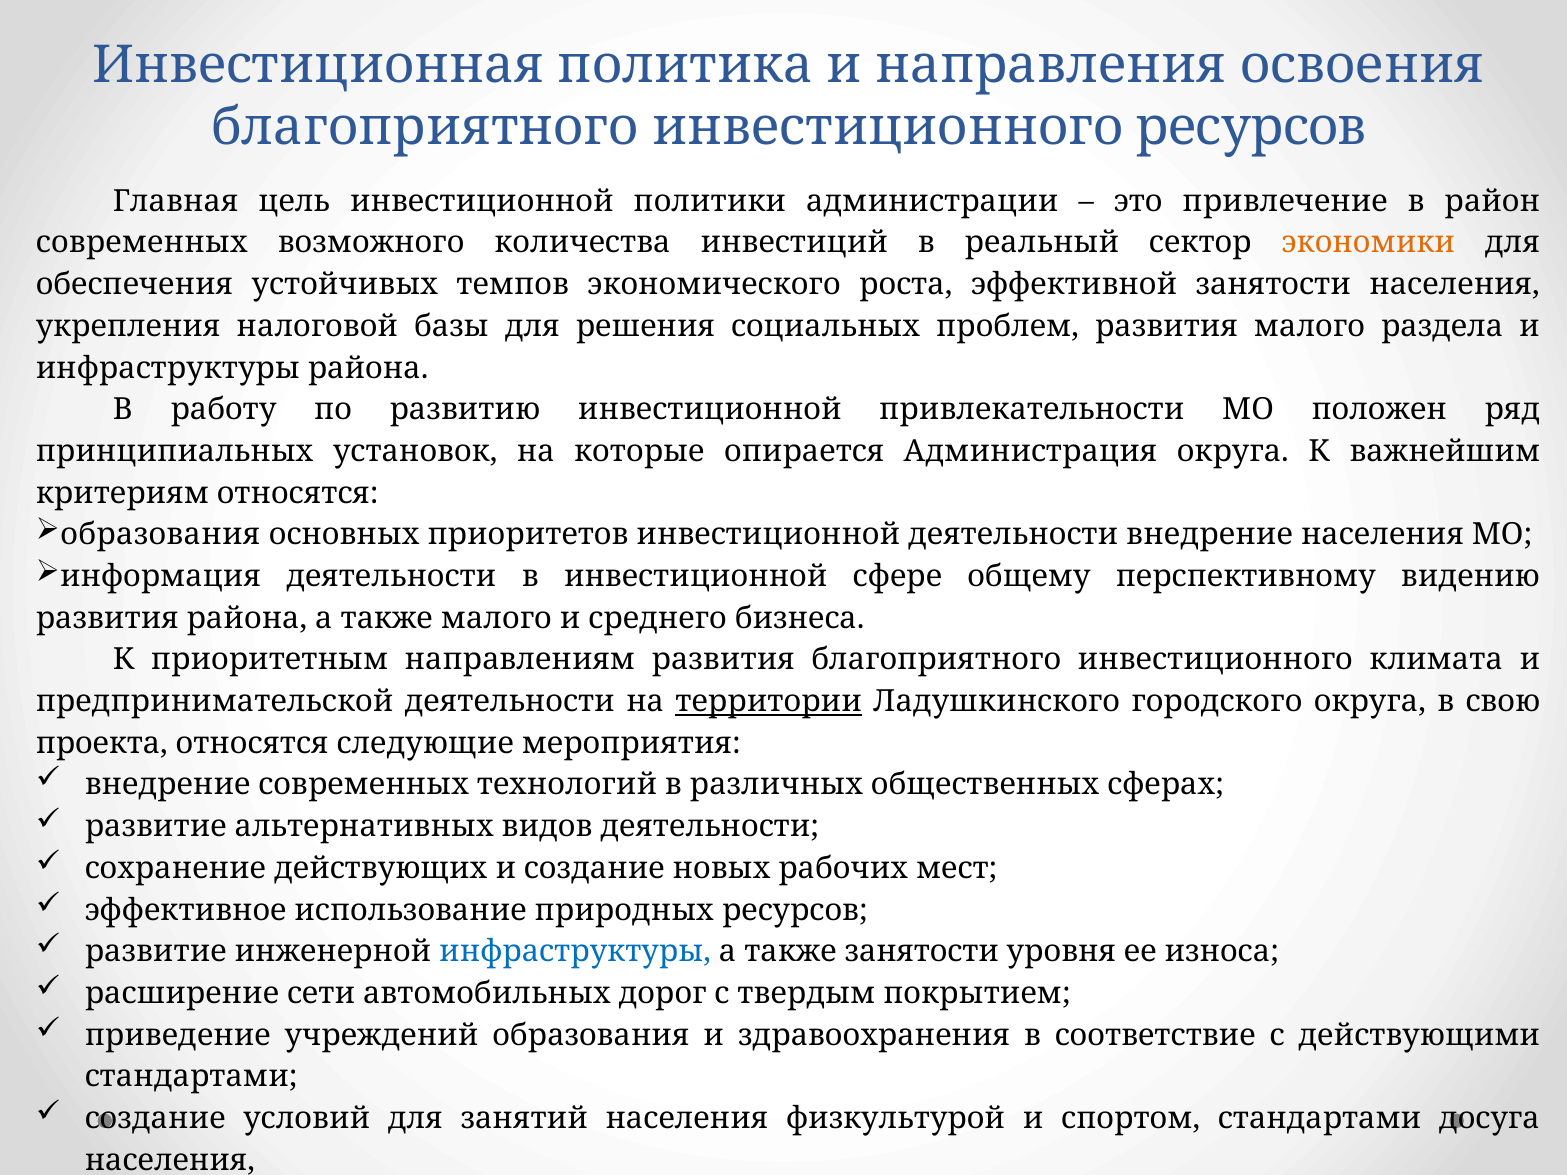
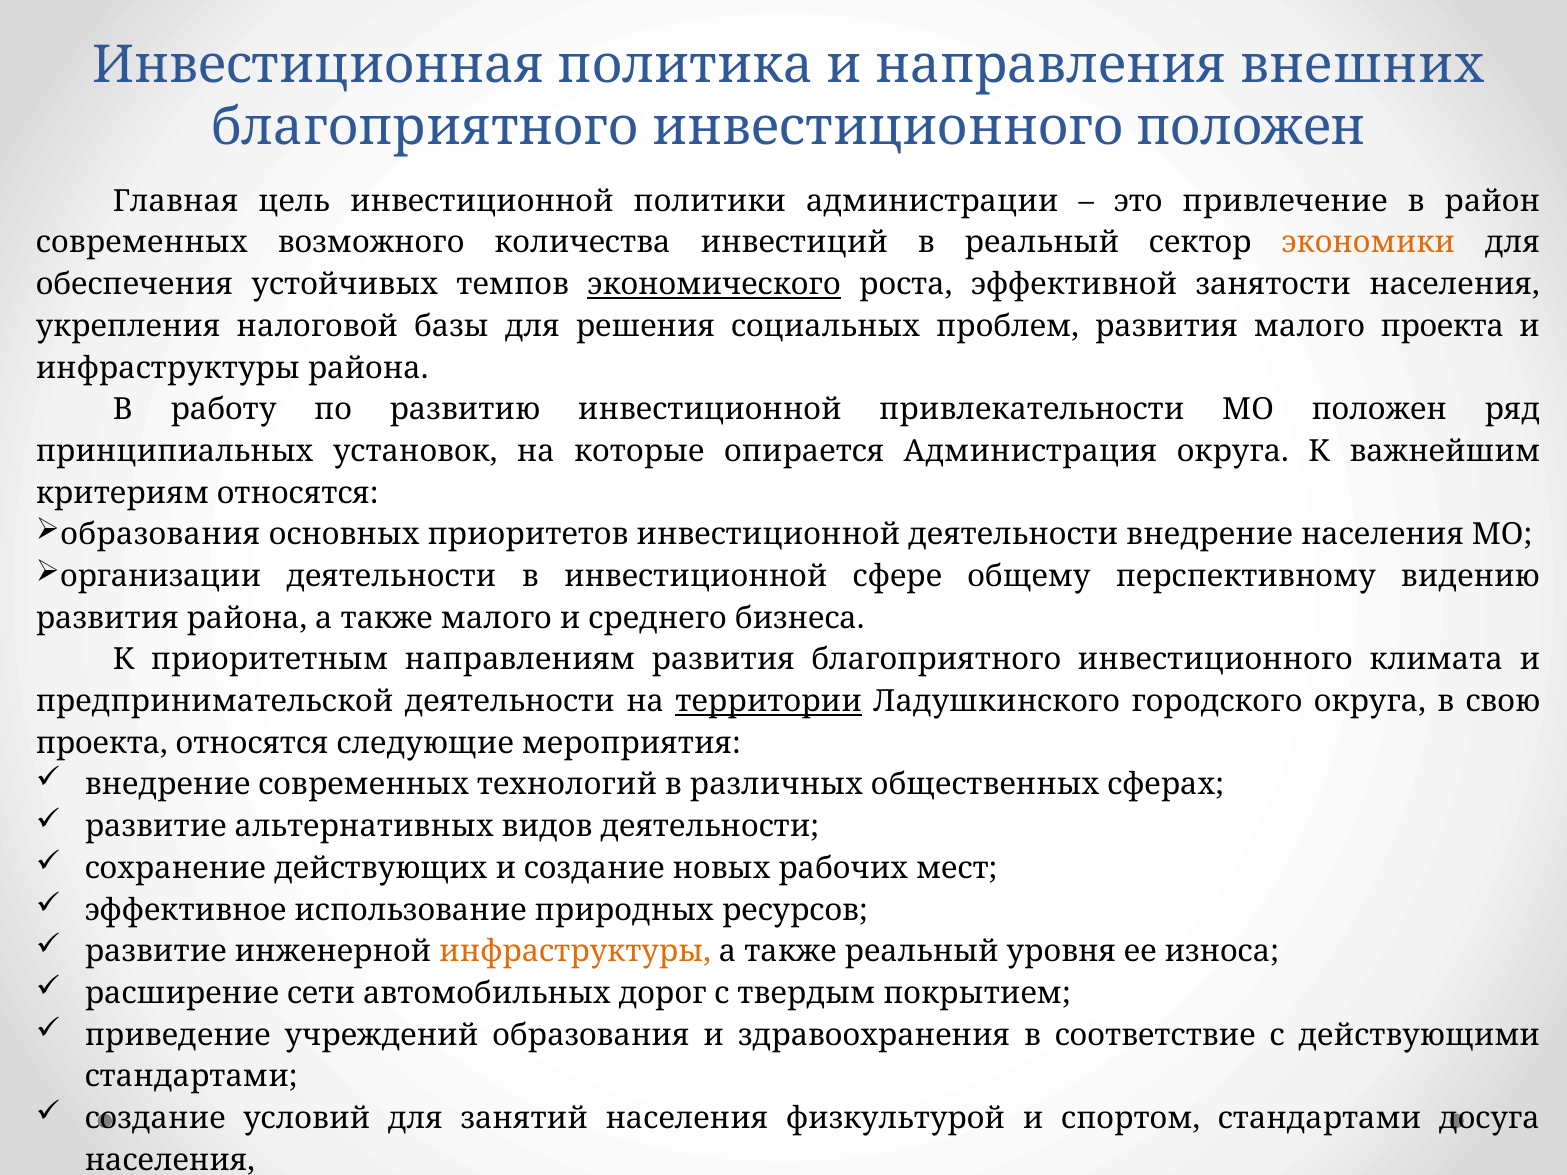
освоения: освоения -> внешних (1362, 65)
инвестиционного ресурсов: ресурсов -> положен (1251, 128)
экономического underline: none -> present (714, 285)
малого раздела: раздела -> проекта (1442, 326)
информация: информация -> организации (161, 577)
инфраструктуры colour: blue -> orange (575, 952)
также занятости: занятости -> реальный (922, 952)
